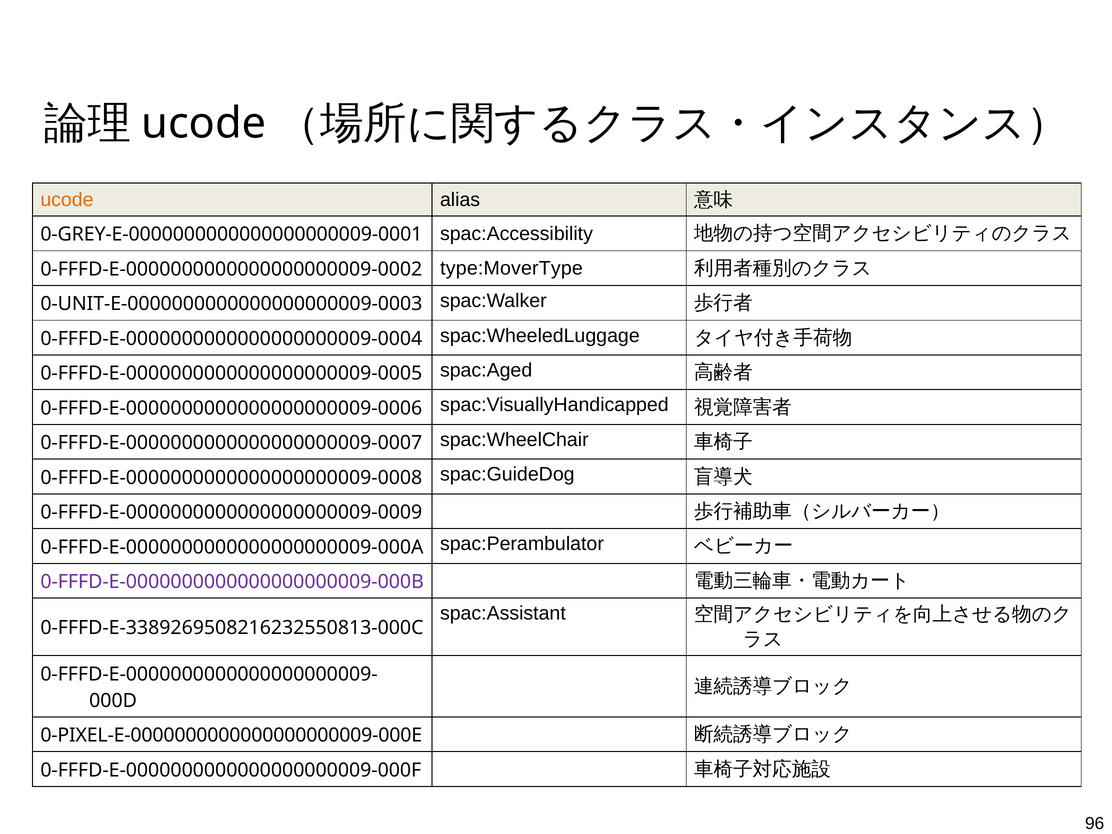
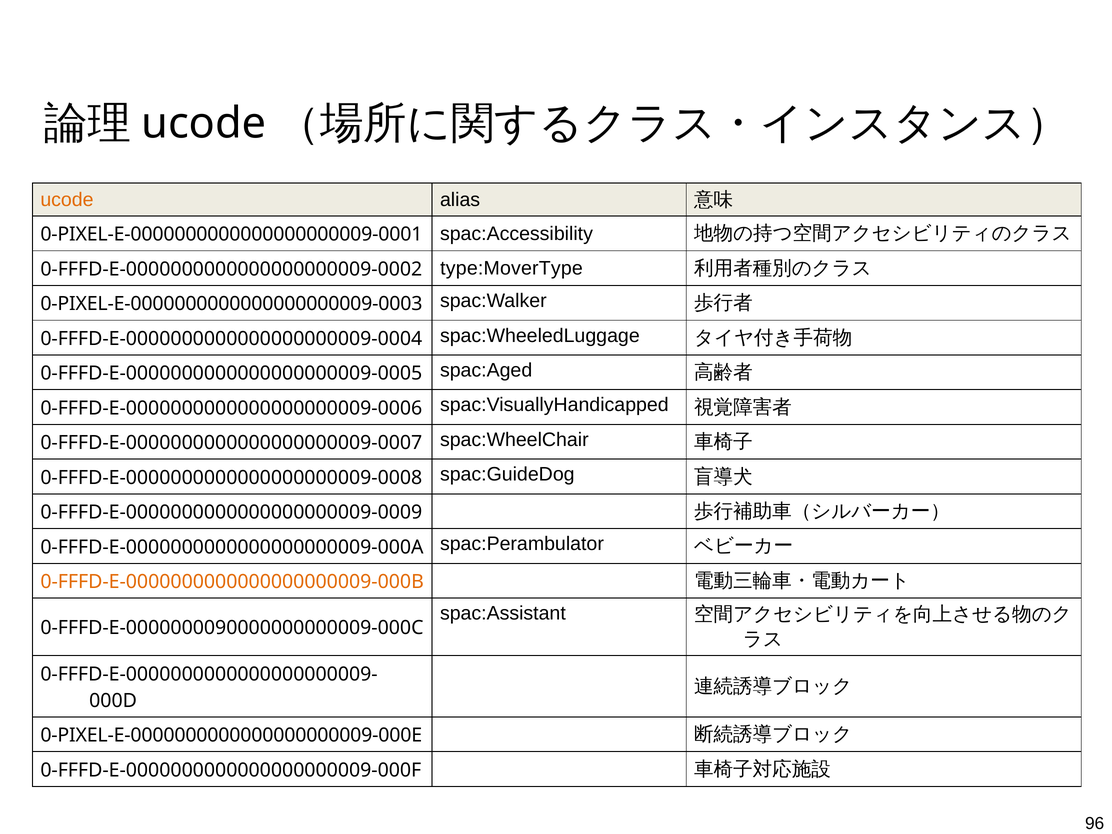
0-GREY-E-0000000000000000000009-0001: 0-GREY-E-0000000000000000000009-0001 -> 0-PIXEL-E-0000000000000000000009-0001 (231, 234)
0-UNIT-E-0000000000000000000009-0003: 0-UNIT-E-0000000000000000000009-0003 -> 0-PIXEL-E-0000000000000000000009-0003 (231, 304)
0-FFFD-E-0000000000000000000009-000B colour: purple -> orange (232, 582)
0-FFFD-E-3389269508216232550813-000C: 0-FFFD-E-3389269508216232550813-000C -> 0-FFFD-E-0000000090000000000009-000C (232, 628)
